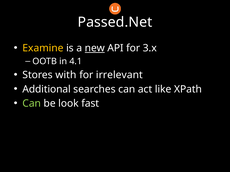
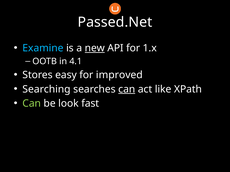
Examine colour: yellow -> light blue (43, 48)
3.x: 3.x -> 1.x (150, 48)
with: with -> easy (66, 75)
irrelevant: irrelevant -> improved (119, 75)
Additional: Additional -> Searching (47, 89)
can underline: none -> present (127, 89)
